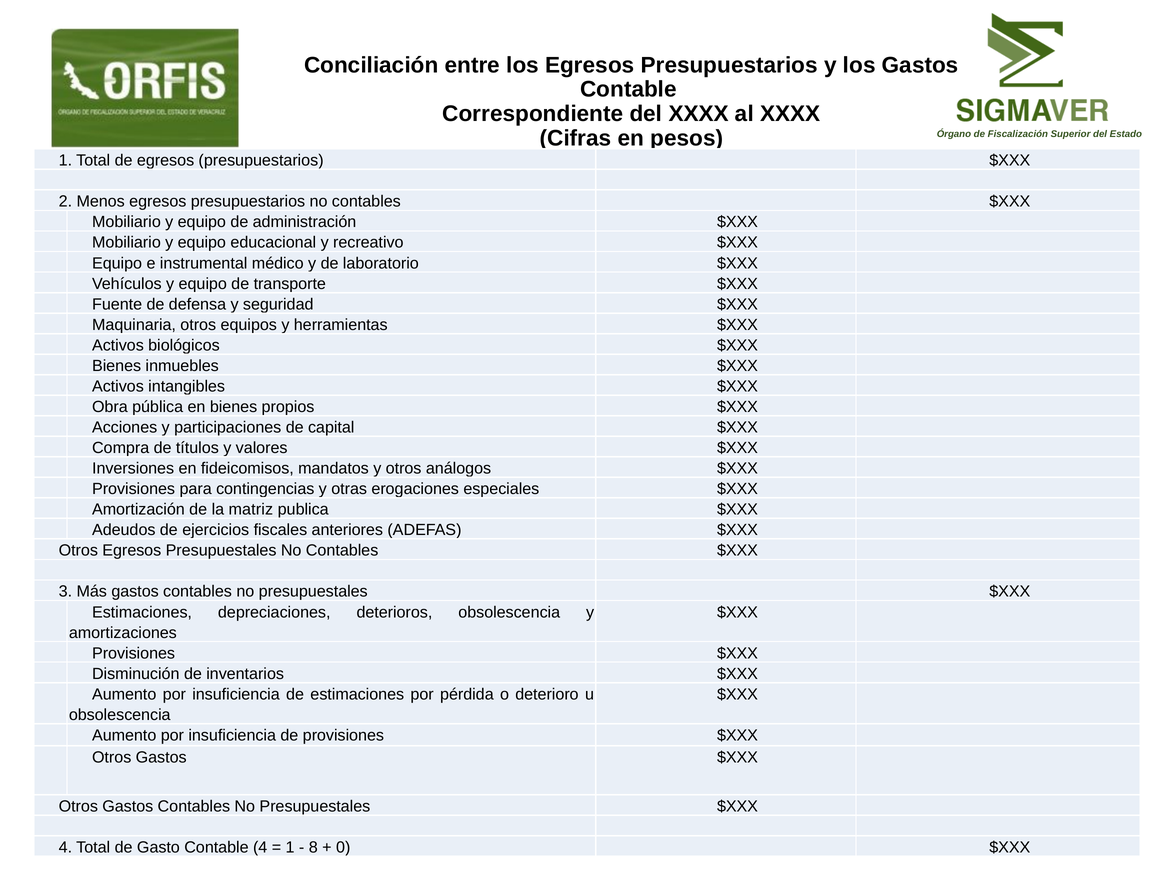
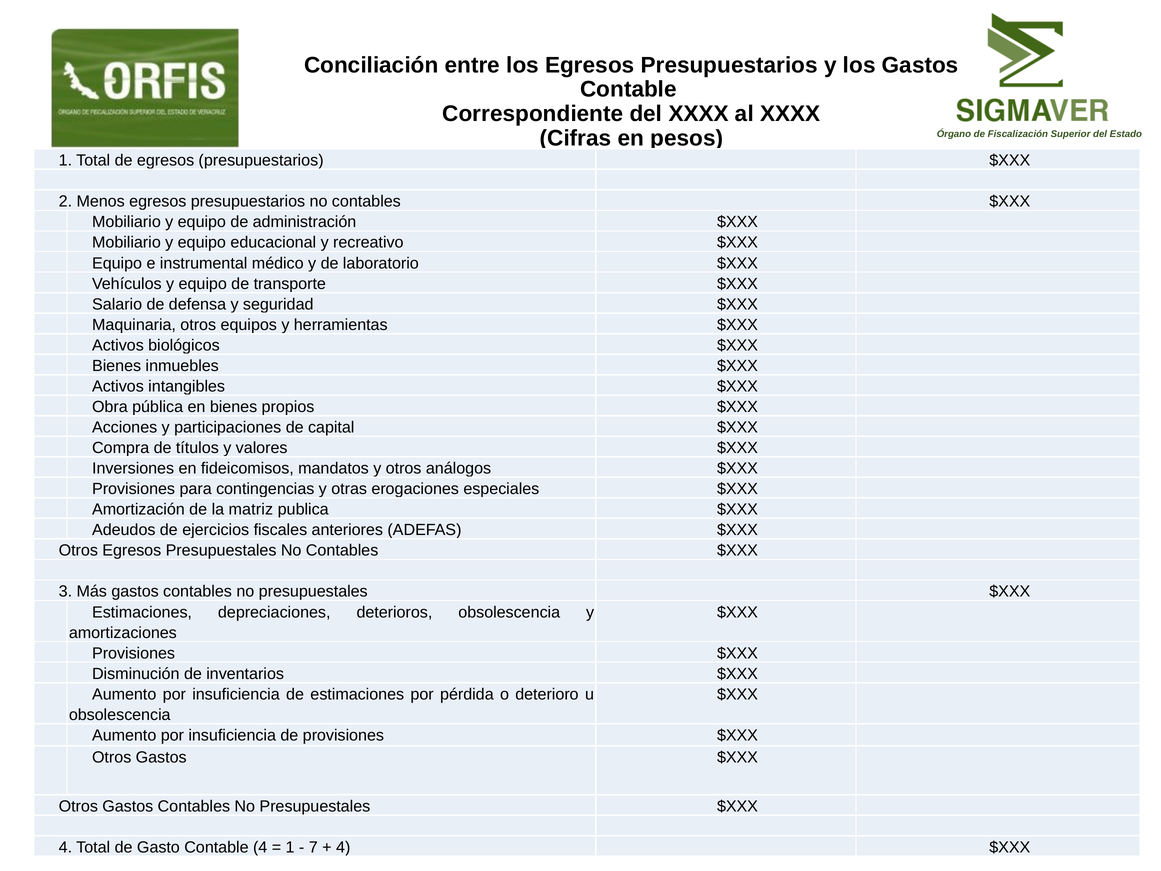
Fuente: Fuente -> Salario (117, 304)
8: 8 -> 7 (313, 847)
0: 0 -> 4 (343, 847)
